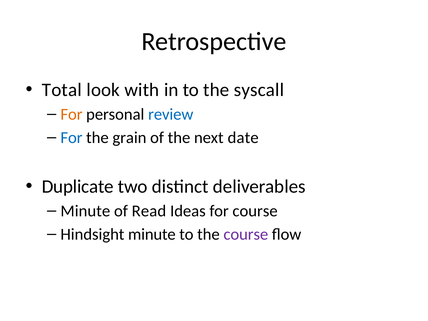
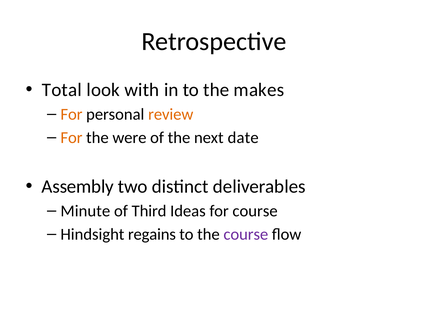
syscall: syscall -> makes (259, 90)
review colour: blue -> orange (171, 114)
For colour: blue -> orange (71, 138)
grain: grain -> were (129, 138)
Duplicate: Duplicate -> Assembly (78, 186)
Read: Read -> Third (149, 211)
Hindsight minute: minute -> regains (152, 234)
